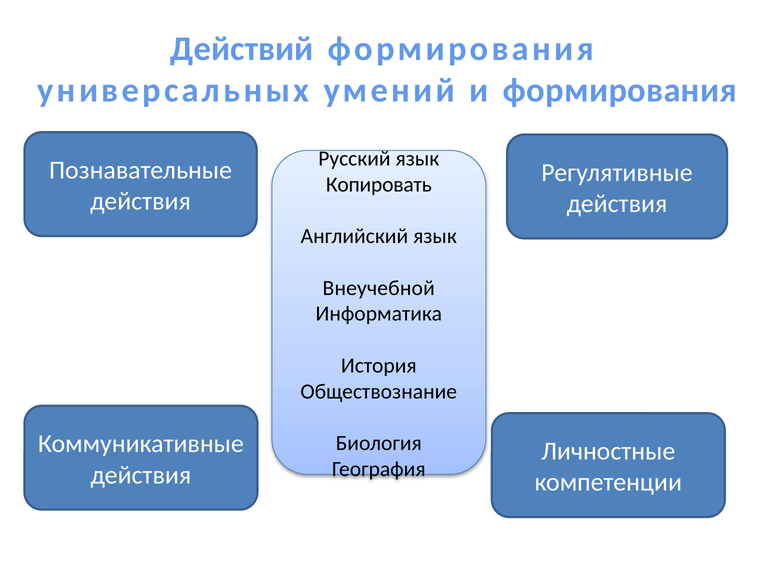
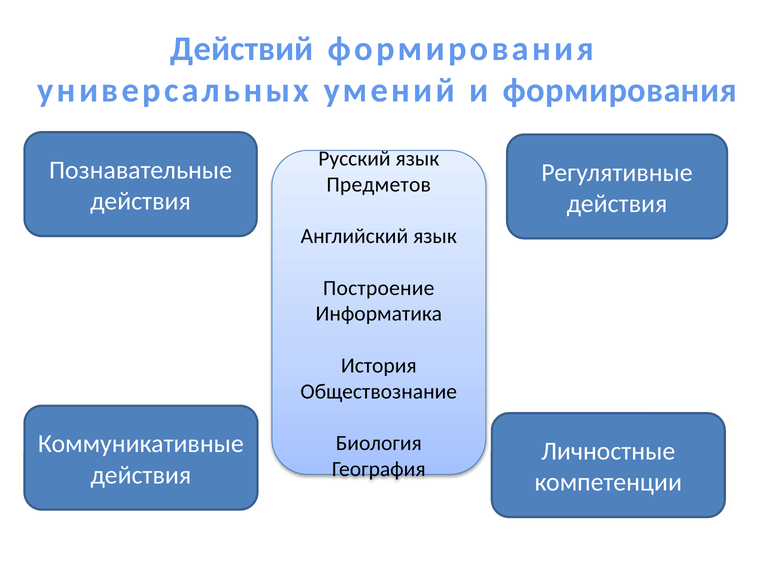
Копировать: Копировать -> Предметов (379, 184)
Внеучебной: Внеучебной -> Построение (379, 288)
